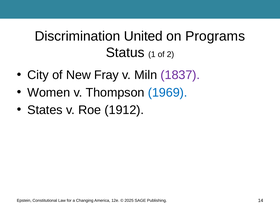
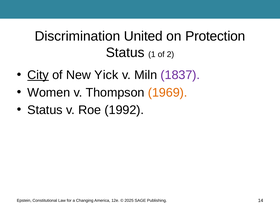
Programs: Programs -> Protection (215, 36)
City underline: none -> present (38, 75)
Fray: Fray -> Yick (106, 75)
1969 colour: blue -> orange (168, 93)
States: States -> Status (45, 110)
1912: 1912 -> 1992 (124, 110)
